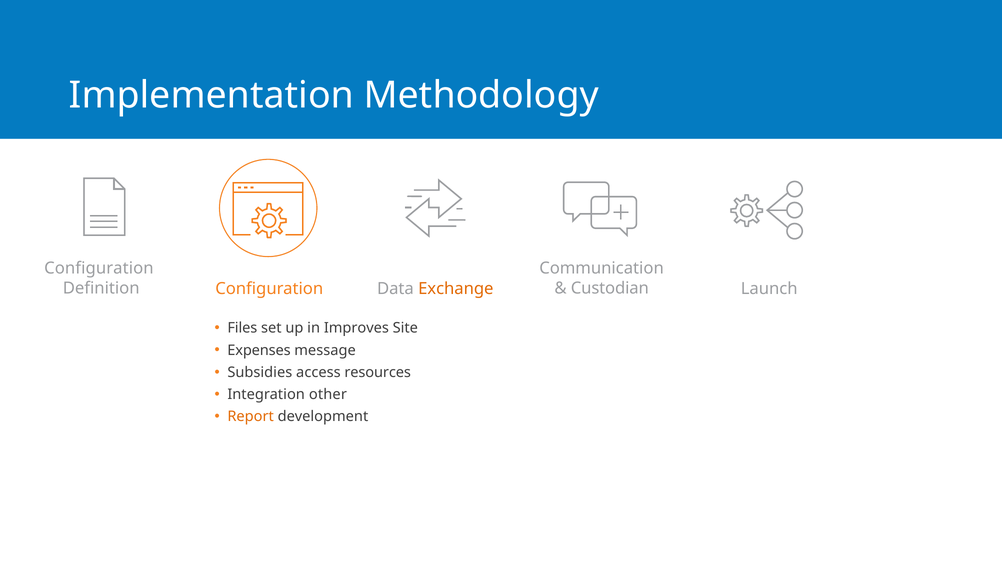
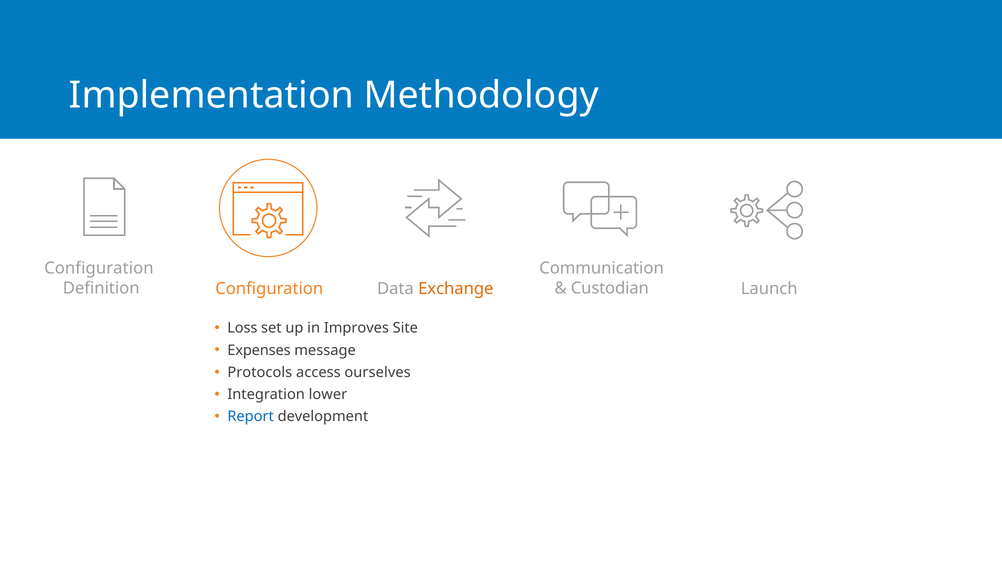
Files: Files -> Loss (242, 328)
Subsidies: Subsidies -> Protocols (260, 373)
resources: resources -> ourselves (378, 373)
other: other -> lower (328, 395)
Report colour: orange -> blue (251, 417)
